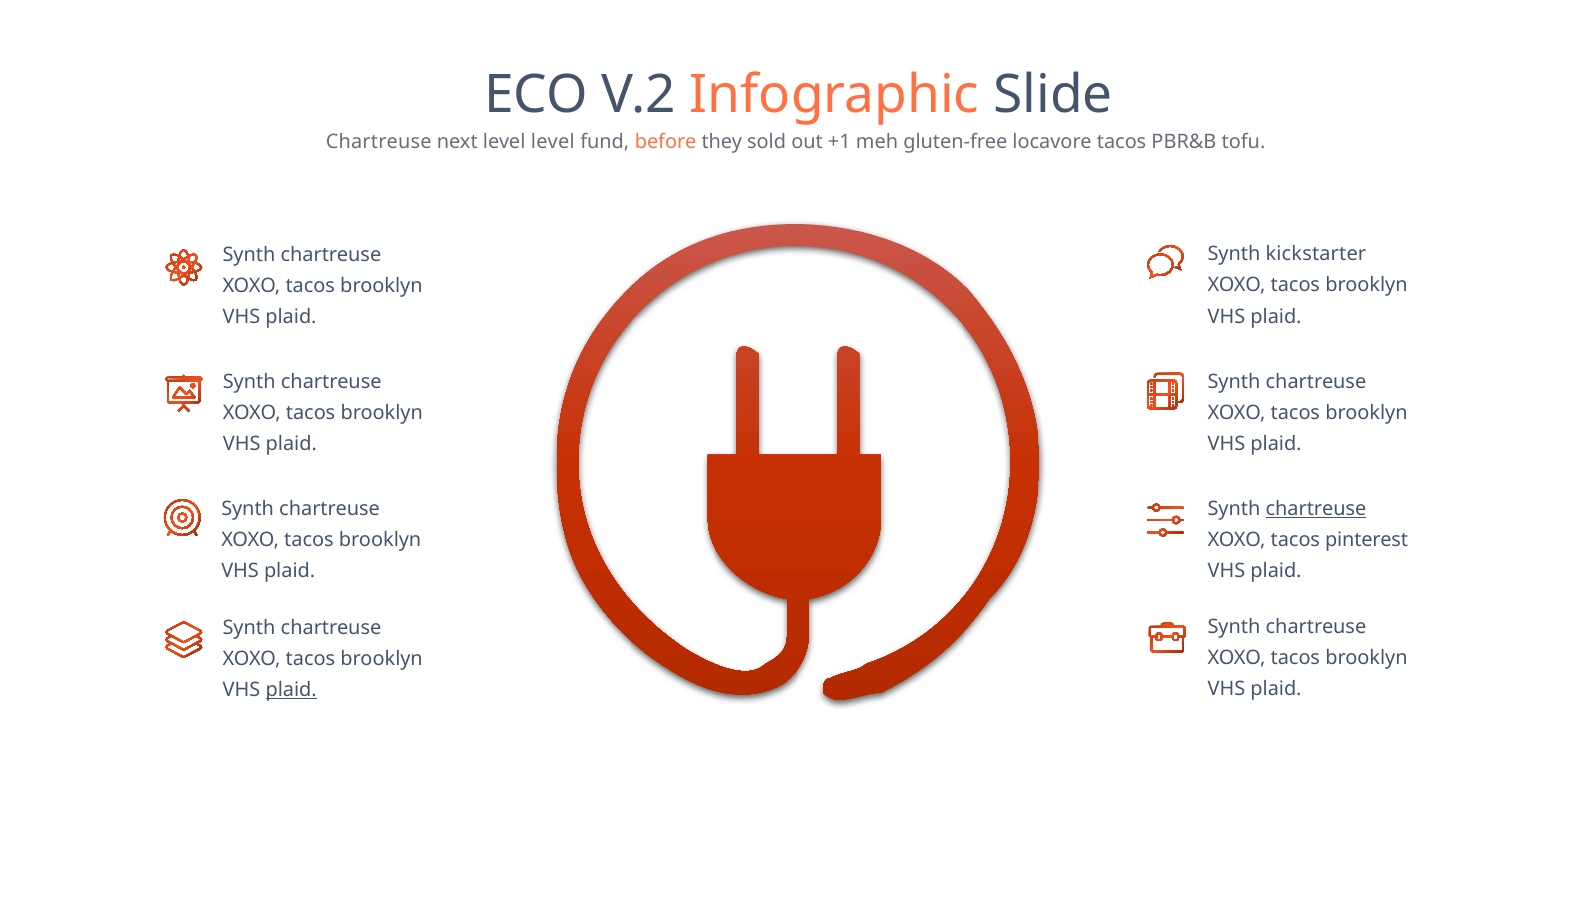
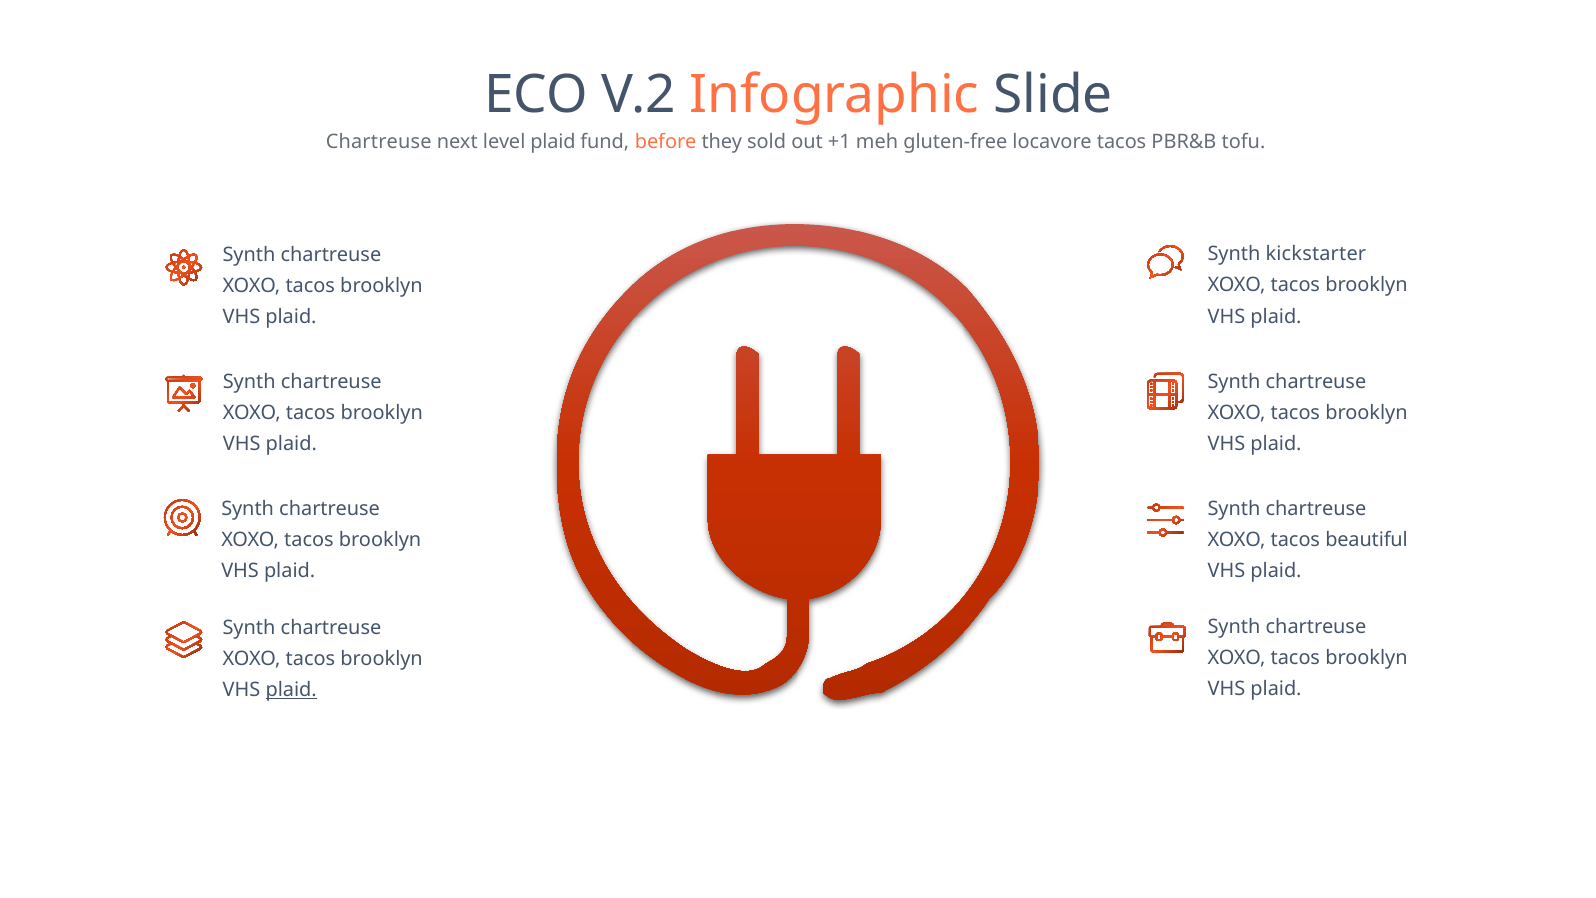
level level: level -> plaid (553, 142)
chartreuse underline: present -> none (1316, 509)
pinterest: pinterest -> beautiful (1367, 540)
